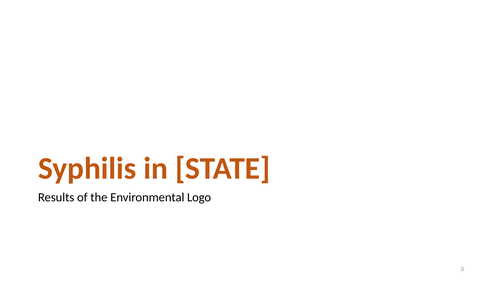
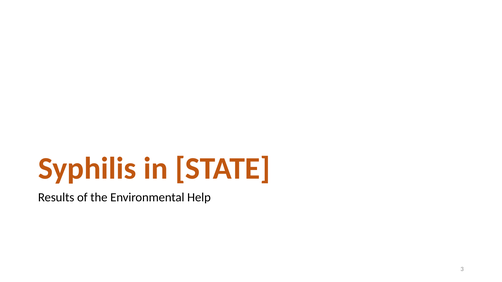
Logo: Logo -> Help (199, 198)
